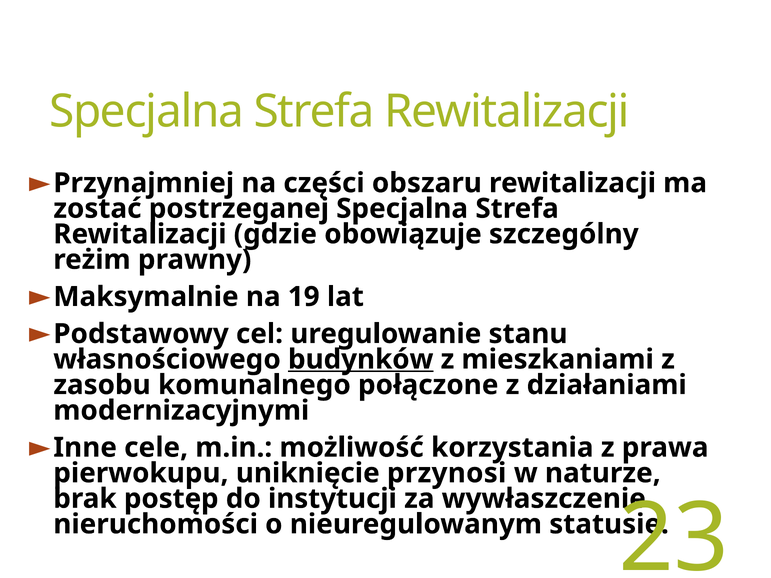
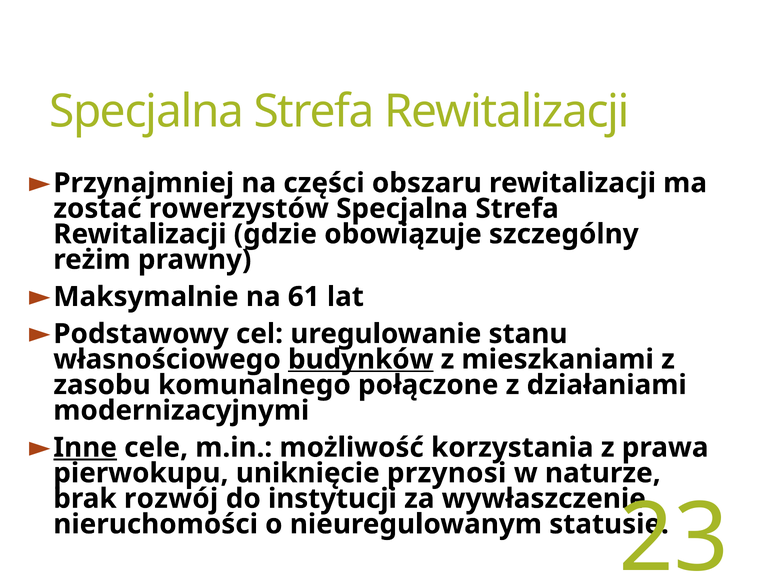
postrzeganej: postrzeganej -> rowerzystów (239, 209)
19: 19 -> 61 (304, 297)
Inne underline: none -> present (85, 448)
postęp: postęp -> rozwój (171, 499)
